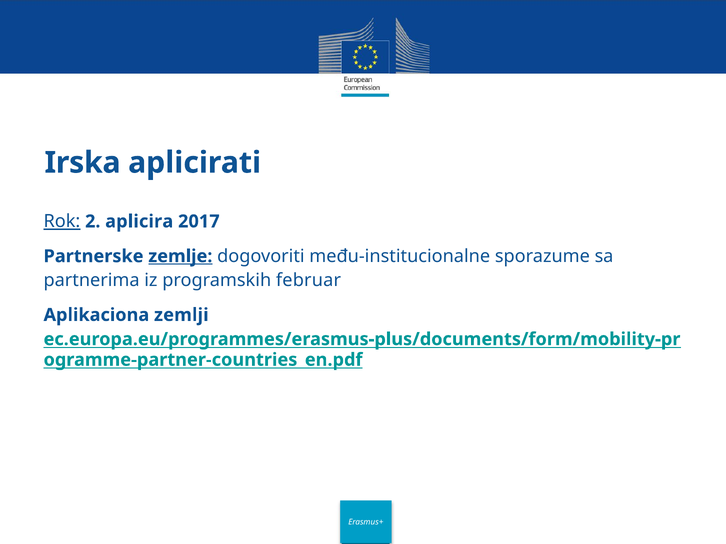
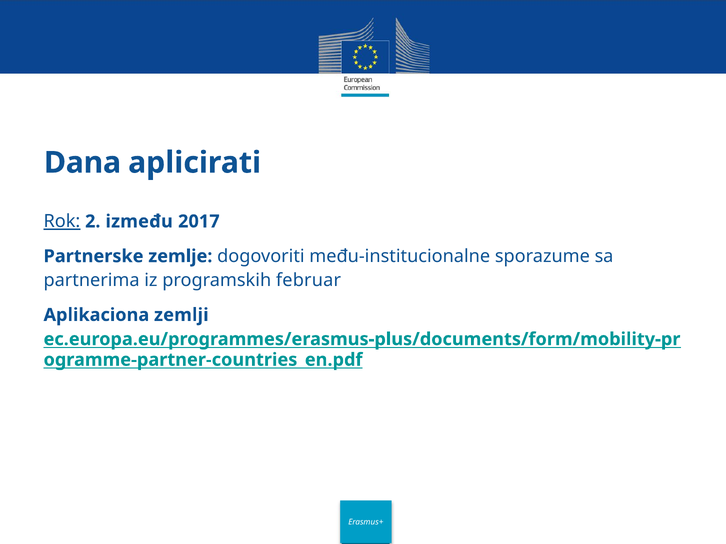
Irska: Irska -> Dana (82, 163)
aplicira: aplicira -> između (139, 222)
zemlje underline: present -> none (180, 256)
